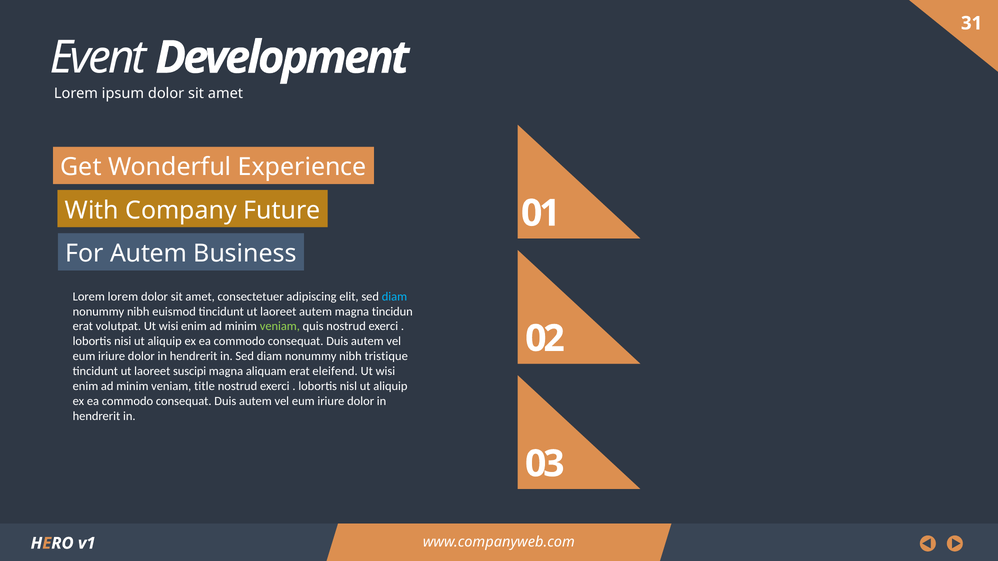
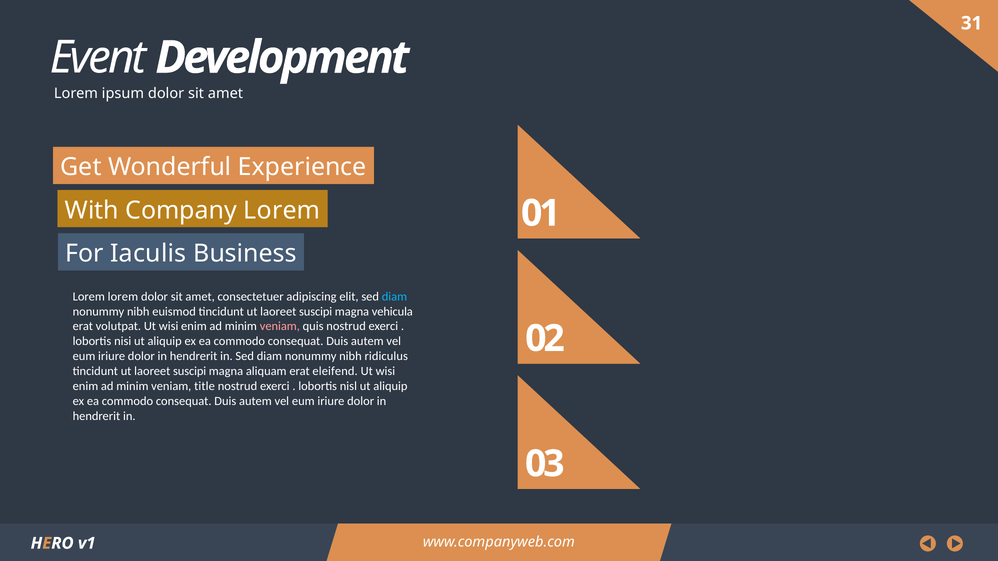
Company Future: Future -> Lorem (282, 210)
For Autem: Autem -> Iaculis (148, 254)
autem: autem -> suscipi (316, 312)
tincidun: tincidun -> vehicula (392, 312)
veniam colour: light green -> pink (280, 327)
tristique: tristique -> ridiculus (386, 357)
